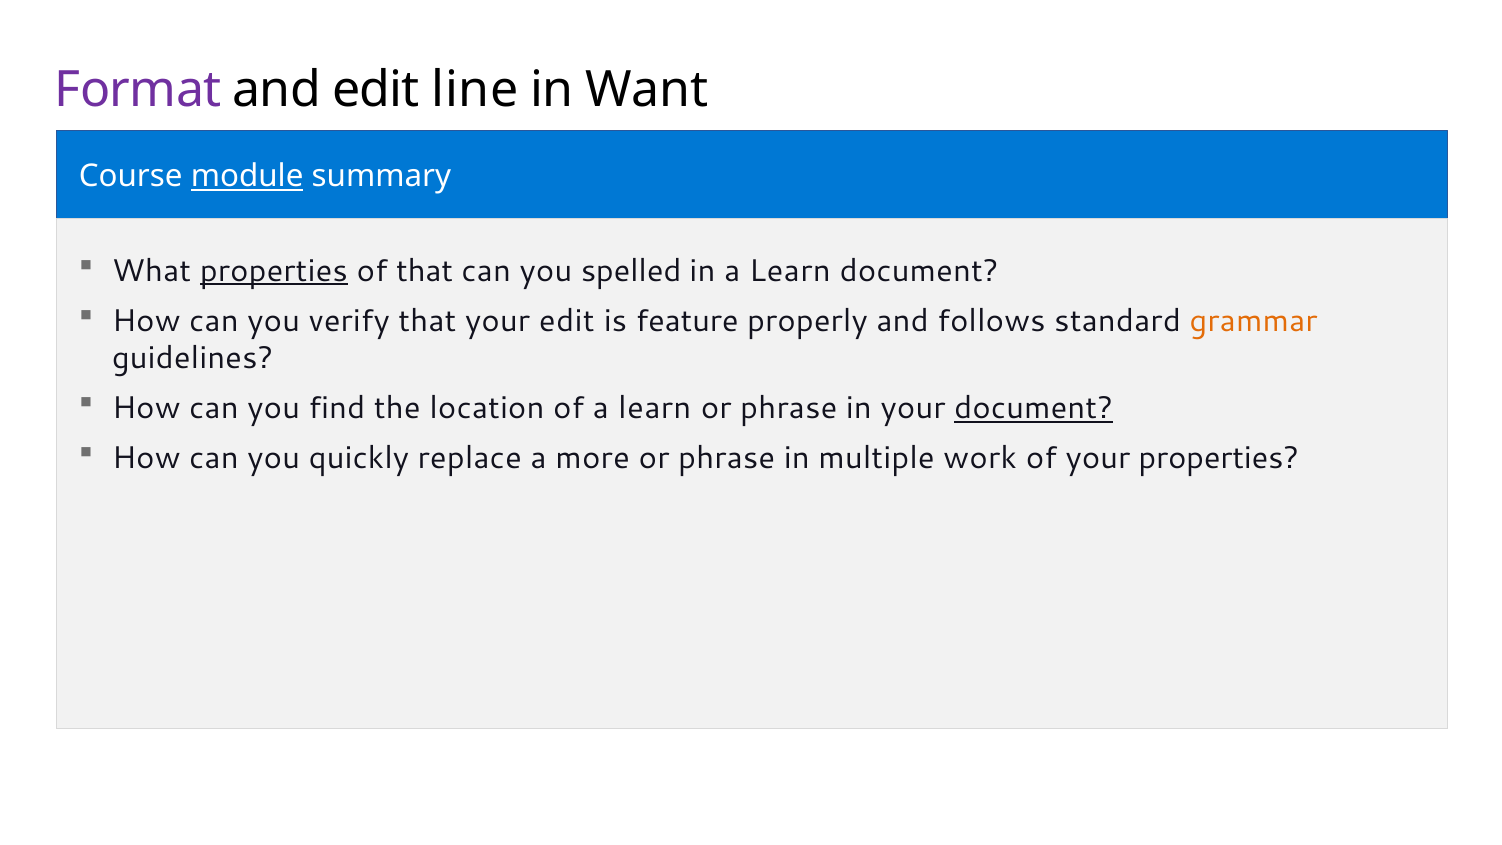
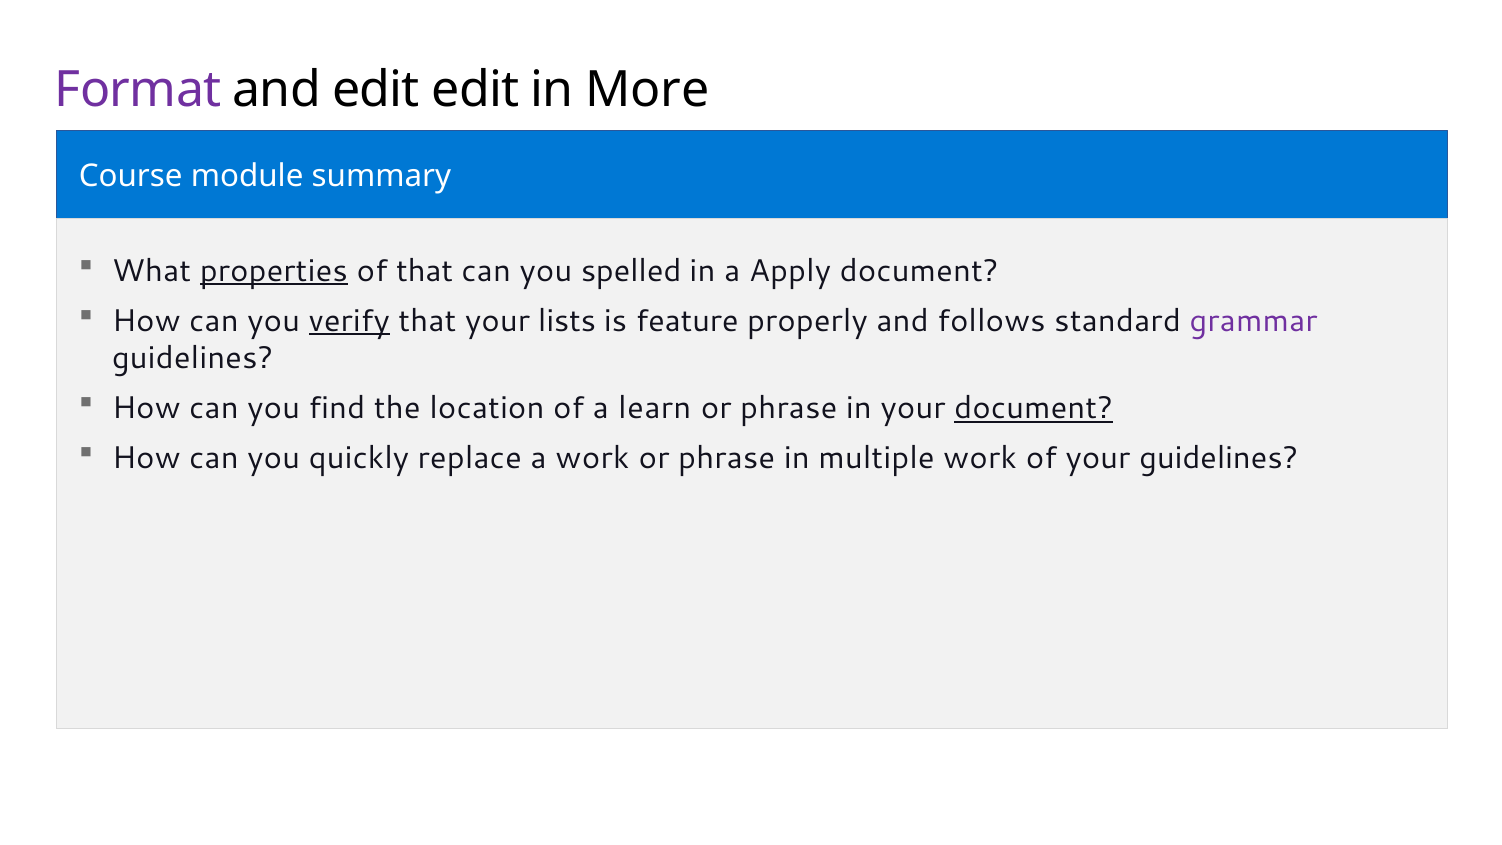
edit line: line -> edit (476, 90)
Want: Want -> More (647, 90)
module underline: present -> none (247, 177)
in a Learn: Learn -> Apply (790, 271)
verify underline: none -> present (349, 321)
your edit: edit -> lists (567, 321)
grammar colour: orange -> purple (1254, 321)
a more: more -> work (593, 459)
your properties: properties -> guidelines (1219, 459)
